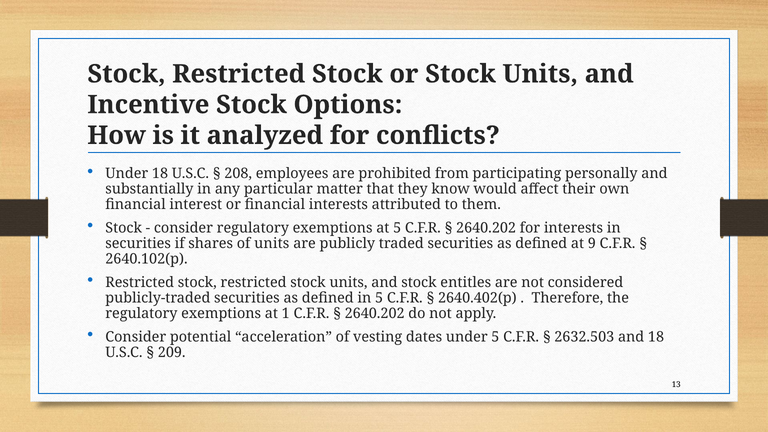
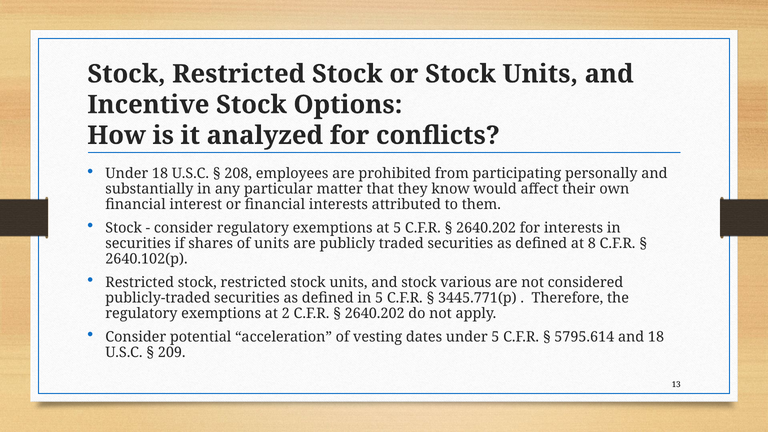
9: 9 -> 8 (592, 244)
entitles: entitles -> various (466, 282)
2640.402(p: 2640.402(p -> 3445.771(p (477, 298)
1: 1 -> 2 (286, 314)
2632.503: 2632.503 -> 5795.614 (584, 337)
